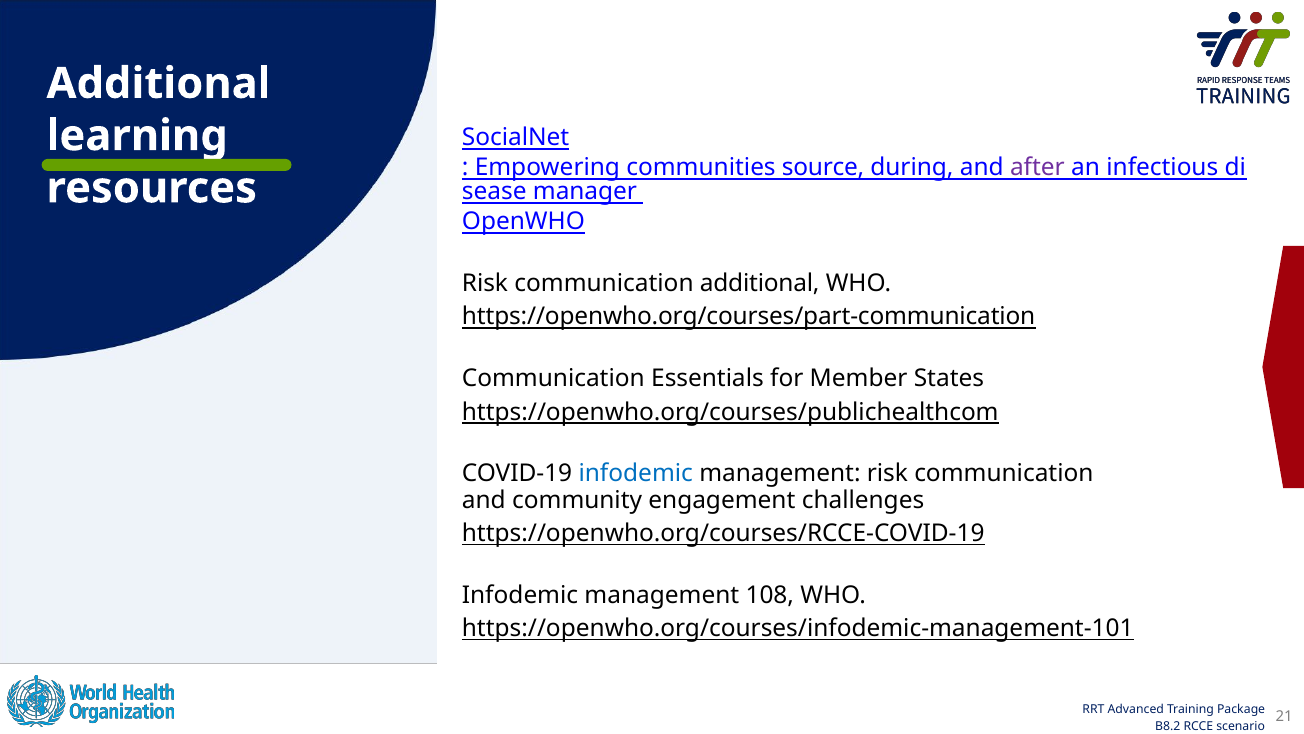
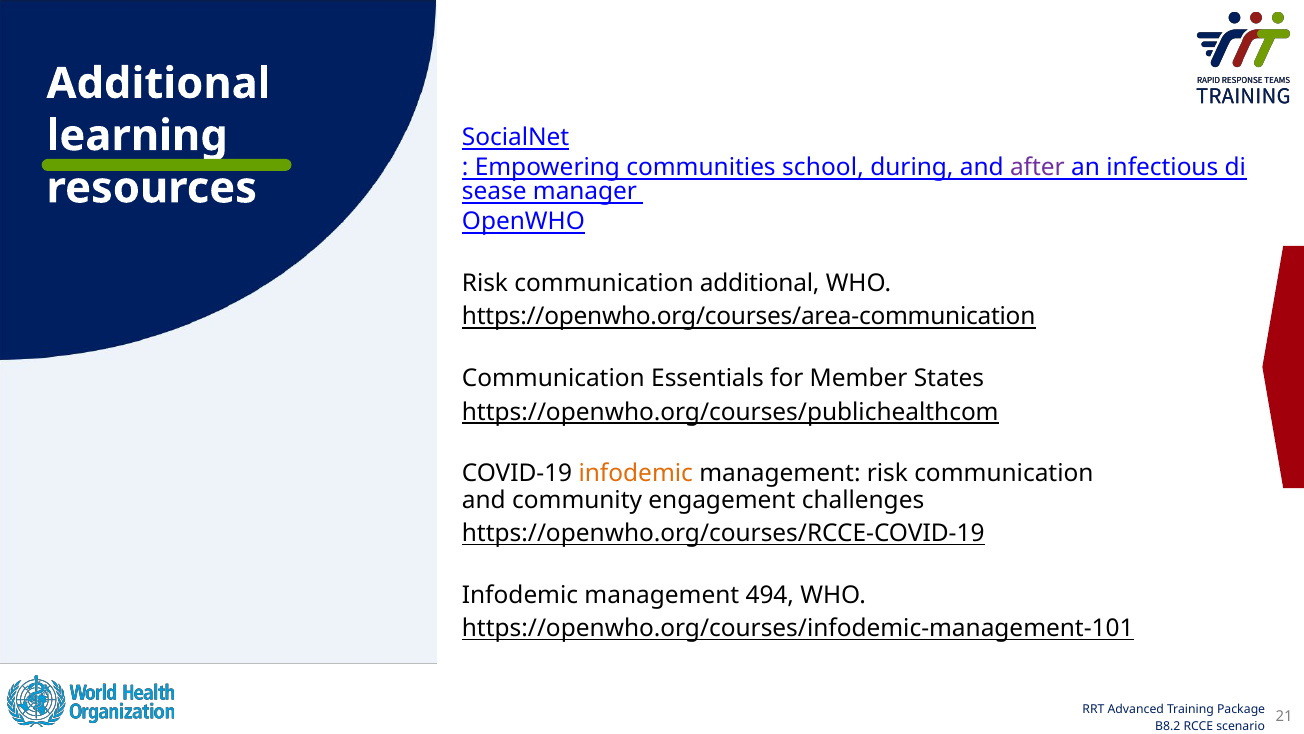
source: source -> school (823, 168)
https://openwho.org/courses/part-communication: https://openwho.org/courses/part-communication -> https://openwho.org/courses/area-communication (749, 317)
infodemic colour: blue -> orange (636, 473)
108: 108 -> 494 (770, 595)
